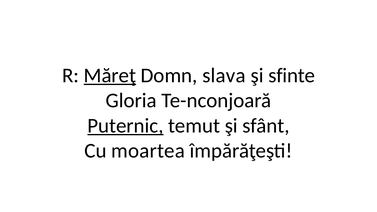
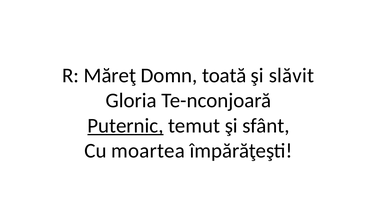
Măreţ underline: present -> none (110, 75)
slava: slava -> toată (224, 75)
sfinte: sfinte -> slăvit (291, 75)
